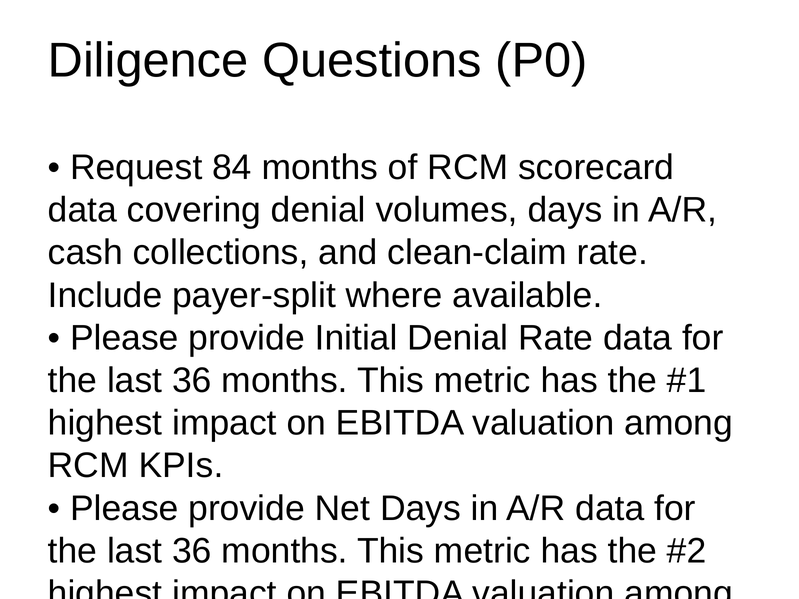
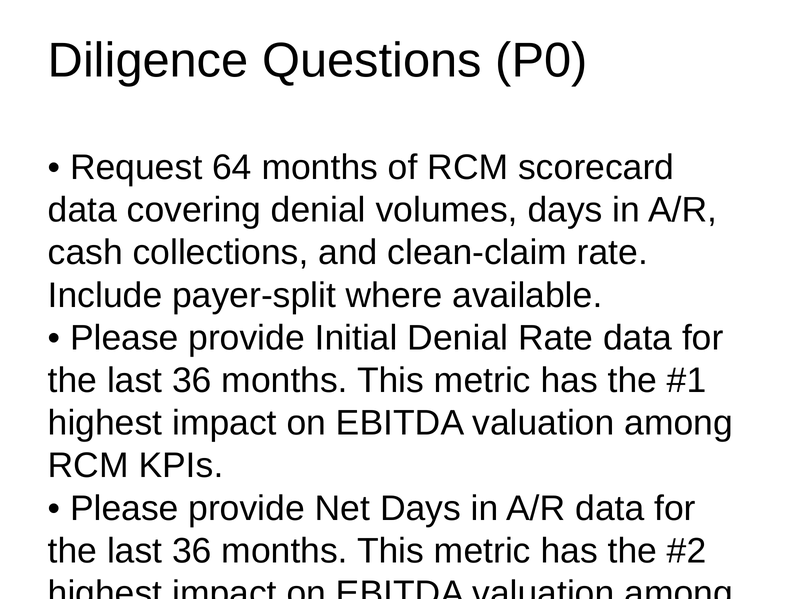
84: 84 -> 64 (232, 168)
